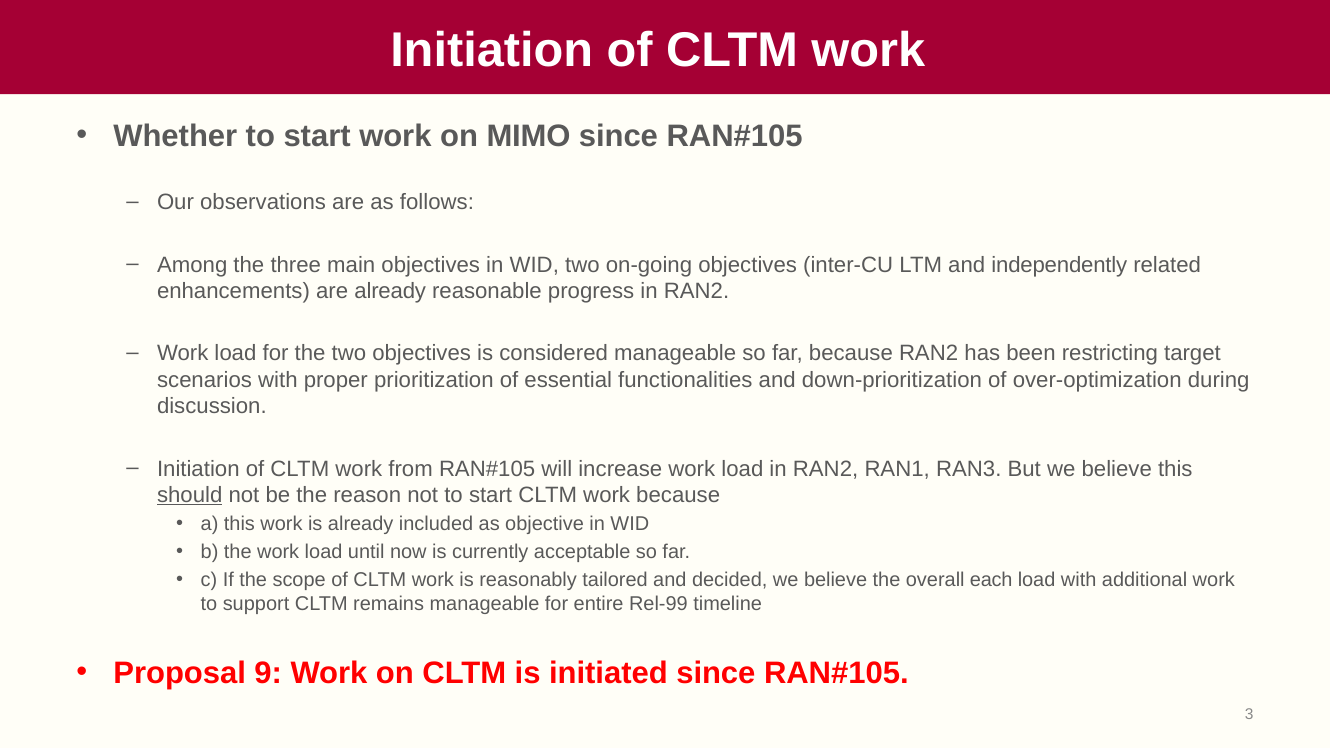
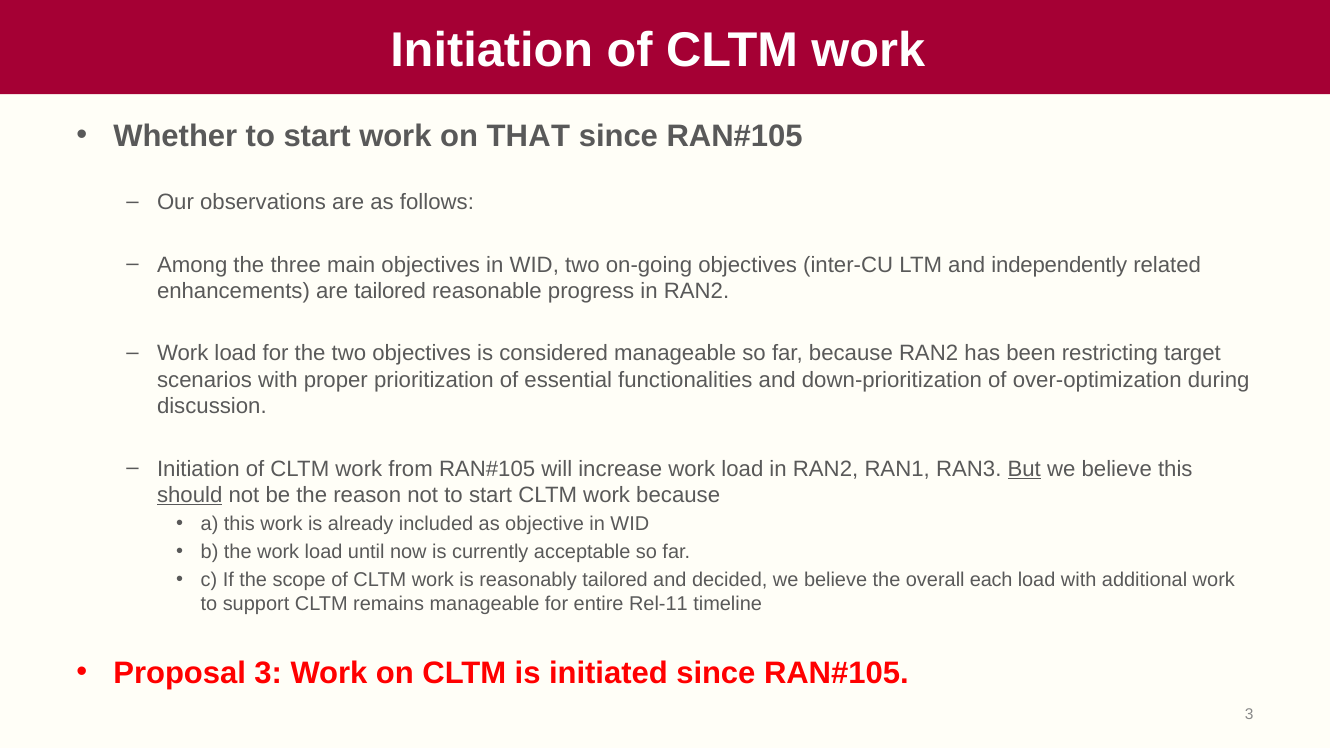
MIMO: MIMO -> THAT (528, 136)
are already: already -> tailored (390, 291)
But underline: none -> present (1024, 469)
Rel-99: Rel-99 -> Rel-11 (658, 604)
Proposal 9: 9 -> 3 (268, 673)
